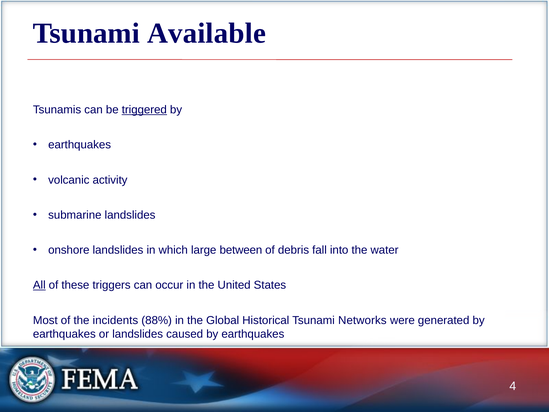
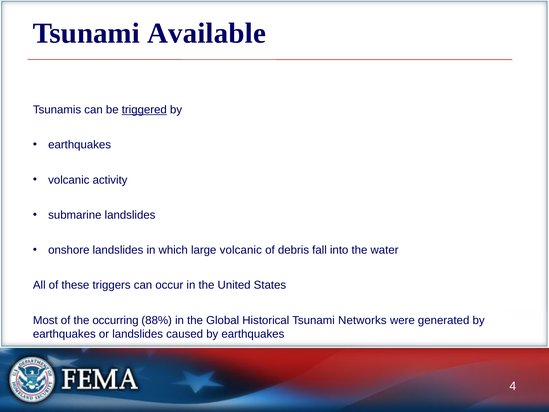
large between: between -> volcanic (241, 250)
All underline: present -> none (39, 285)
incidents: incidents -> occurring (115, 320)
